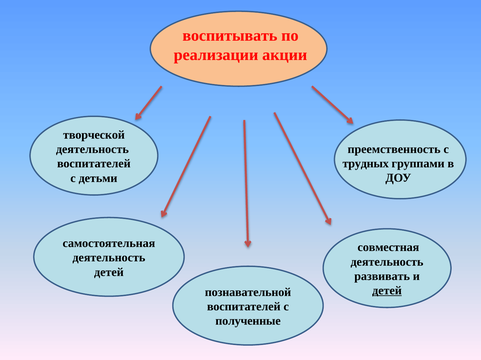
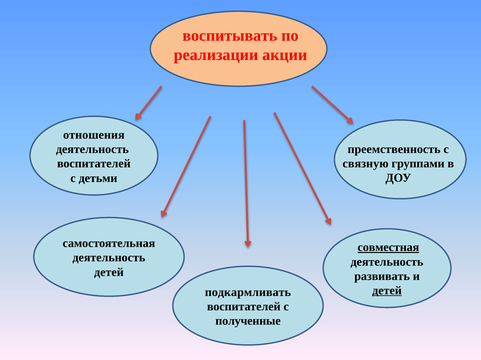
творческой: творческой -> отношения (94, 135)
трудных: трудных -> связную (366, 164)
совместная underline: none -> present (388, 248)
познавательной: познавательной -> подкармливать (248, 293)
